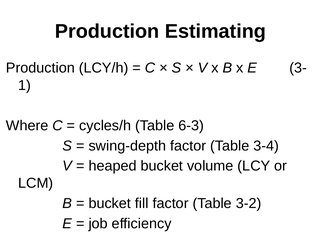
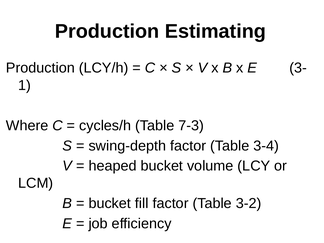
6-3: 6-3 -> 7-3 (191, 126)
